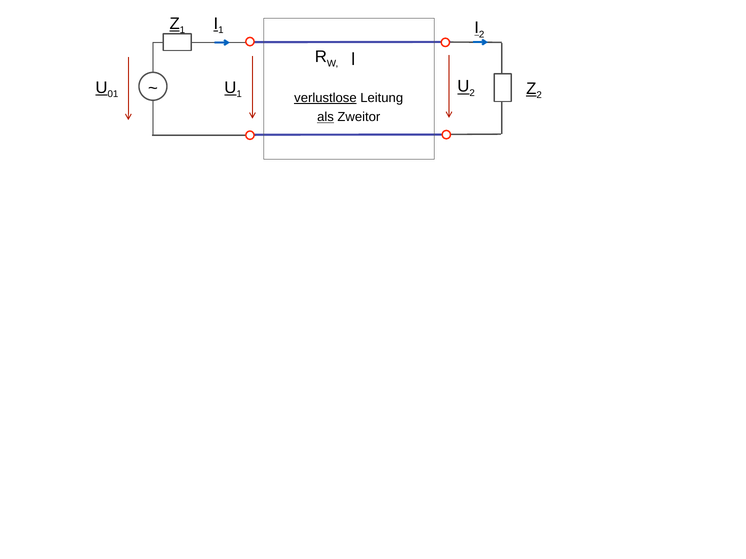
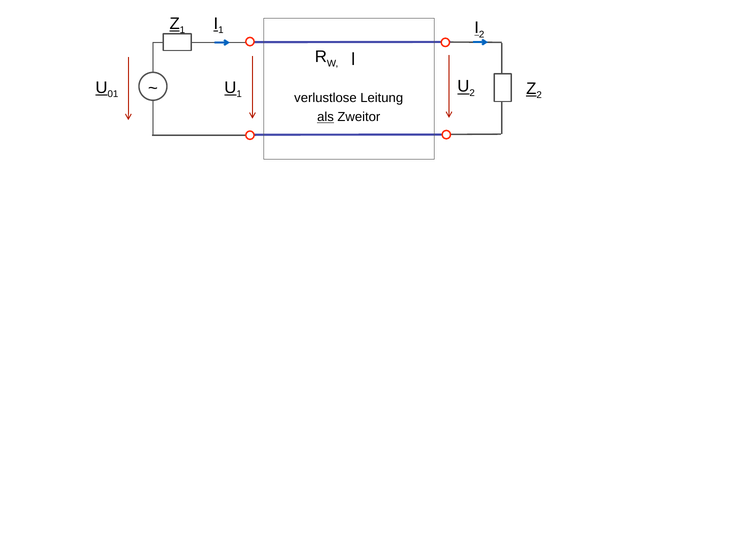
verlustlose underline: present -> none (325, 98)
